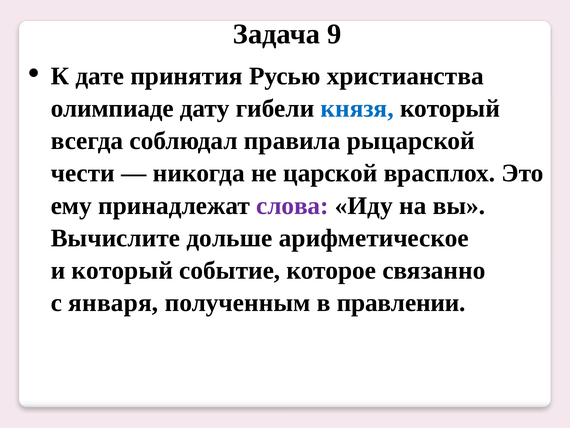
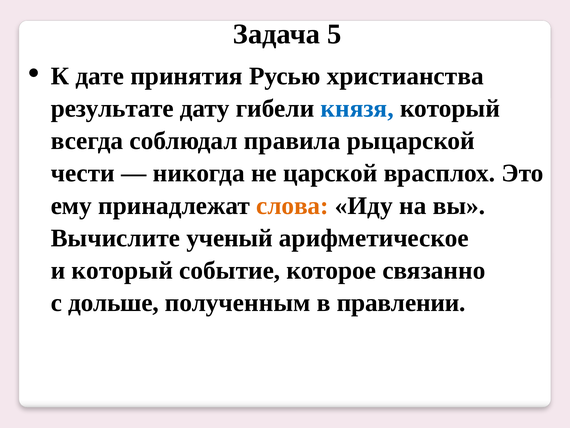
9: 9 -> 5 (334, 34)
олимпиаде: олимпиаде -> результате (112, 108)
слова colour: purple -> orange (292, 205)
дольше: дольше -> ученый (230, 238)
января: января -> дольше (114, 303)
